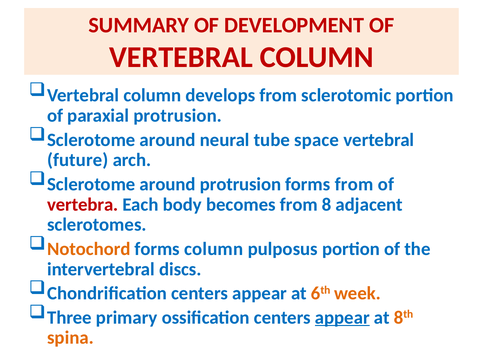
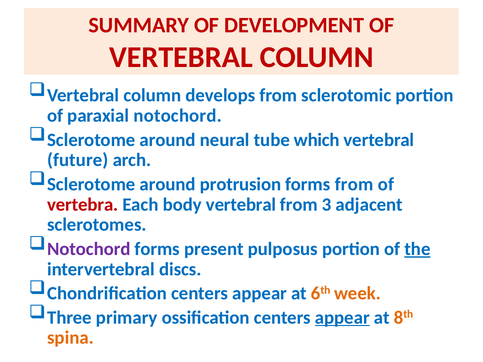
paraxial protrusion: protrusion -> notochord (178, 116)
space: space -> which (317, 140)
body becomes: becomes -> vertebral (241, 205)
8: 8 -> 3 (327, 205)
Notochord colour: orange -> purple (89, 249)
forms column: column -> present (214, 249)
the underline: none -> present (417, 249)
